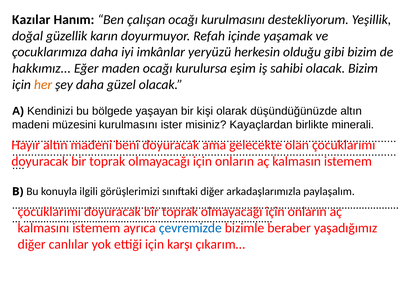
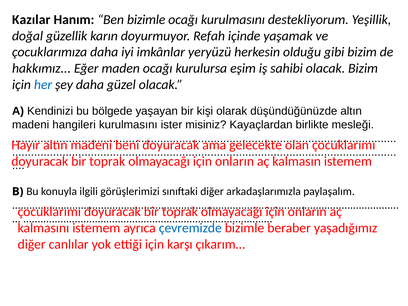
Ben çalışan: çalışan -> bizimle (146, 20)
her colour: orange -> blue (43, 85)
müzesini: müzesini -> hangileri (74, 125)
minerali: minerali -> mesleği (353, 125)
